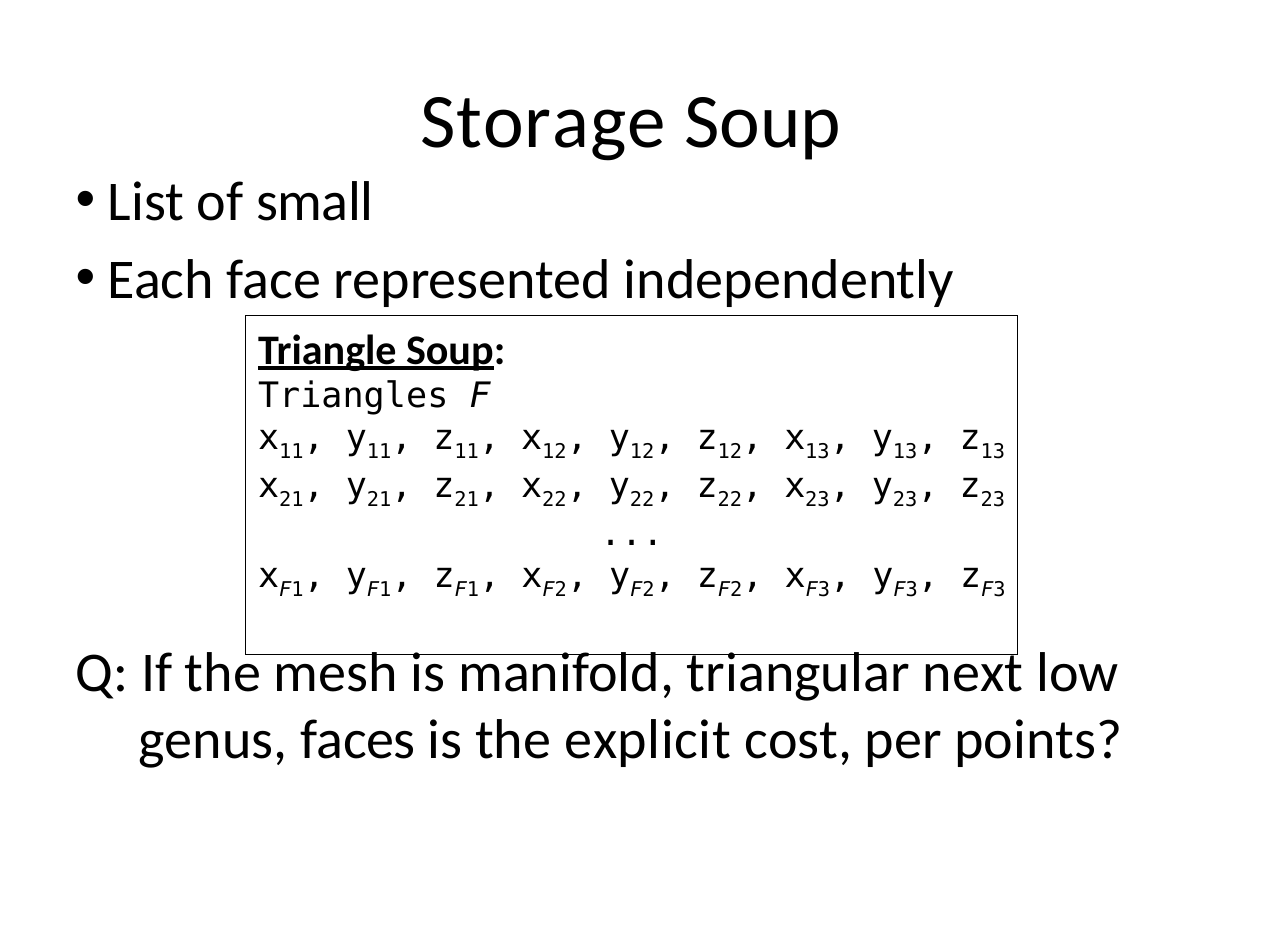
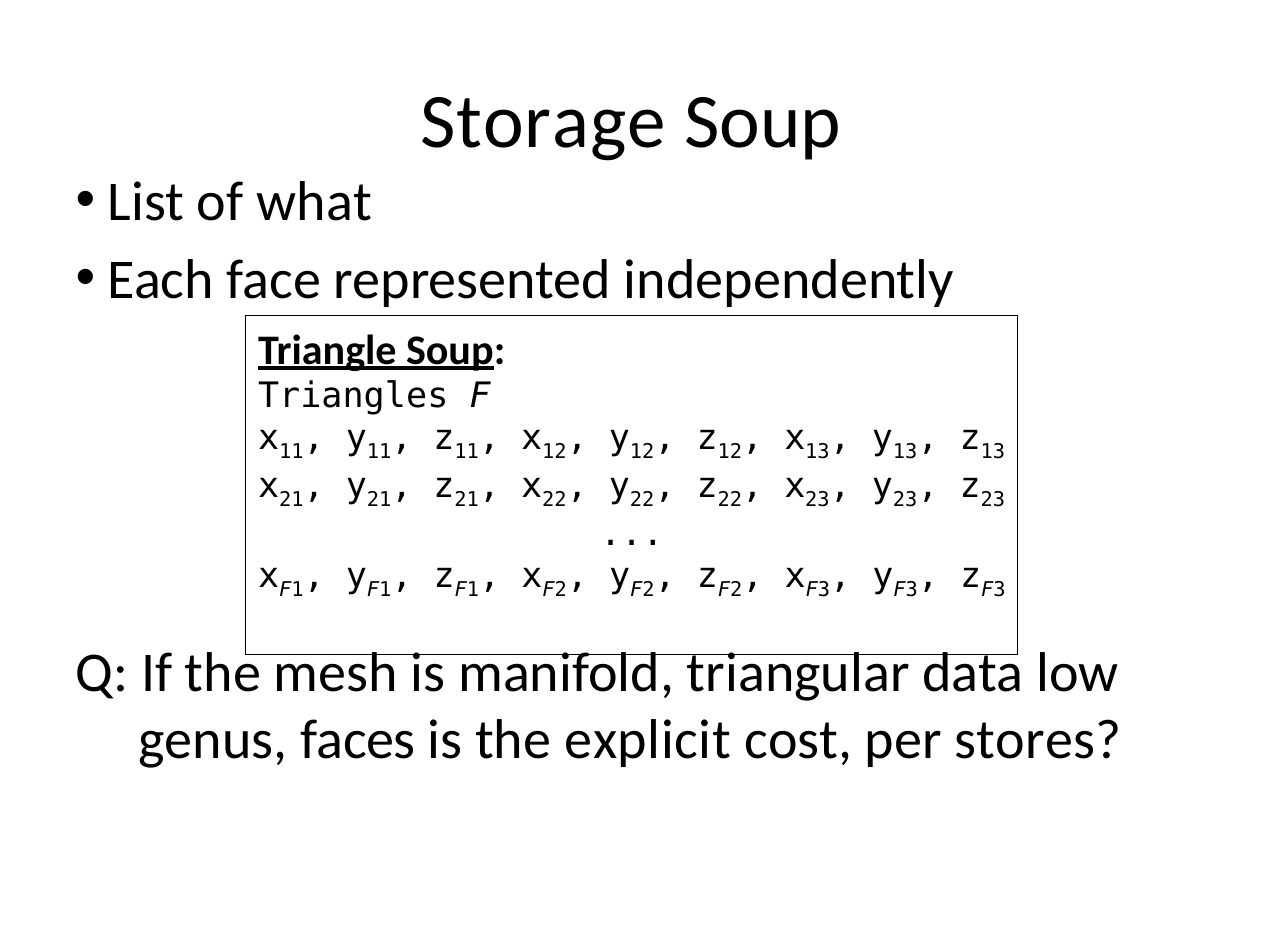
small: small -> what (314, 202)
next: next -> data (973, 673)
points: points -> stores (1038, 741)
